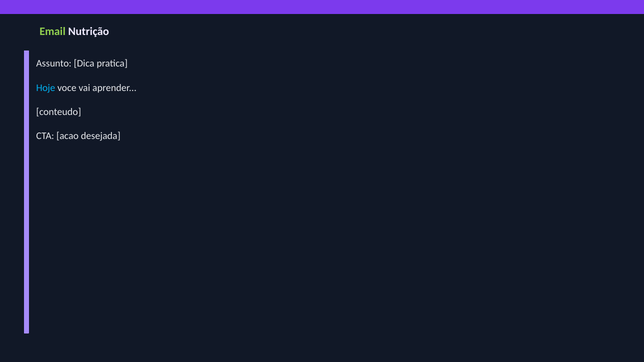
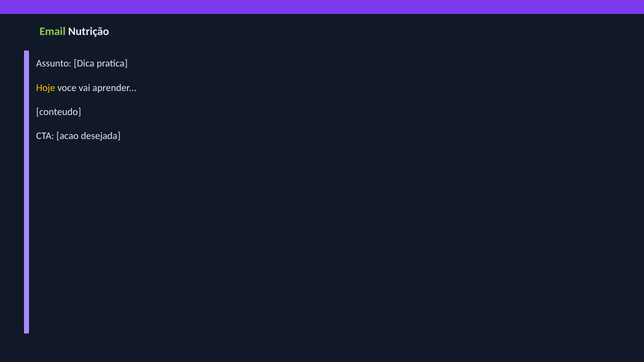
Hoje colour: light blue -> yellow (46, 88)
